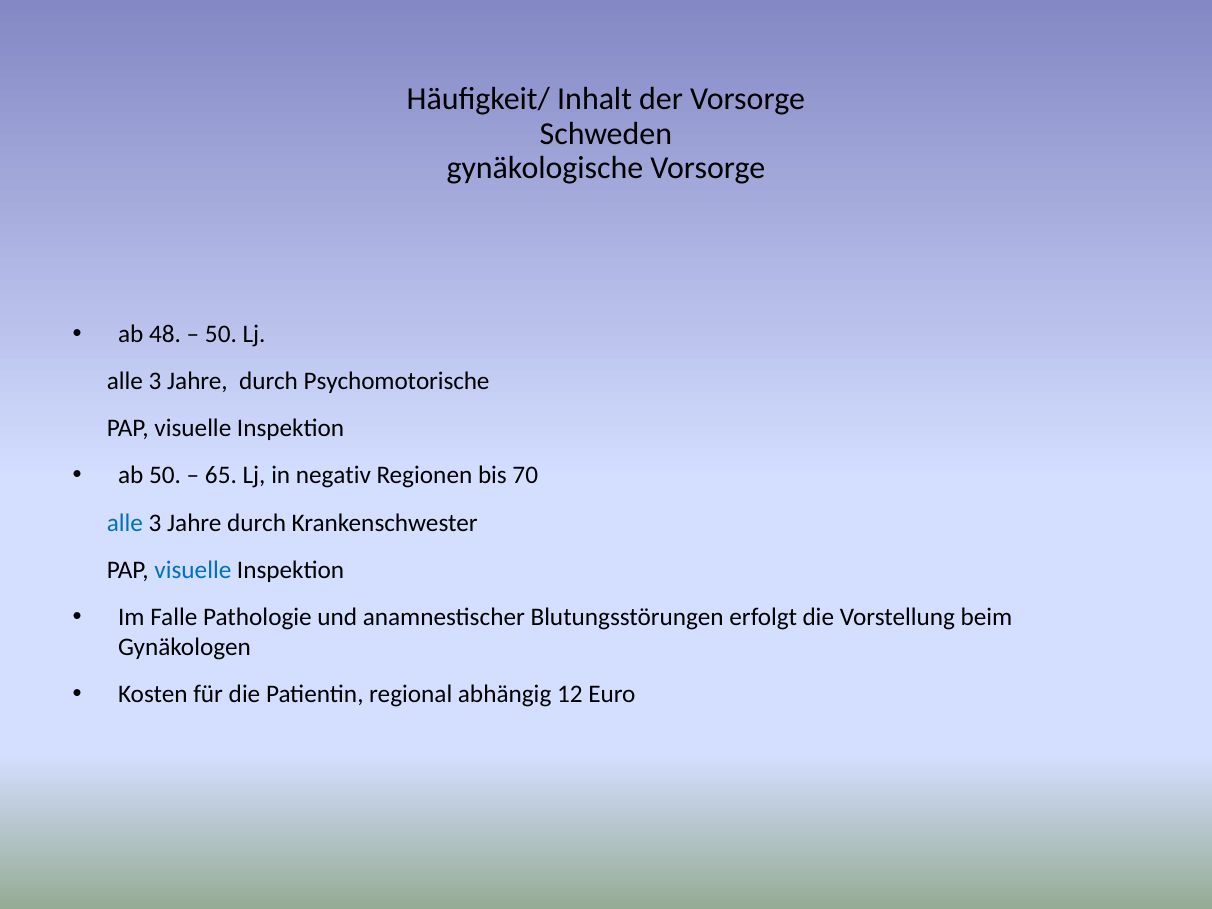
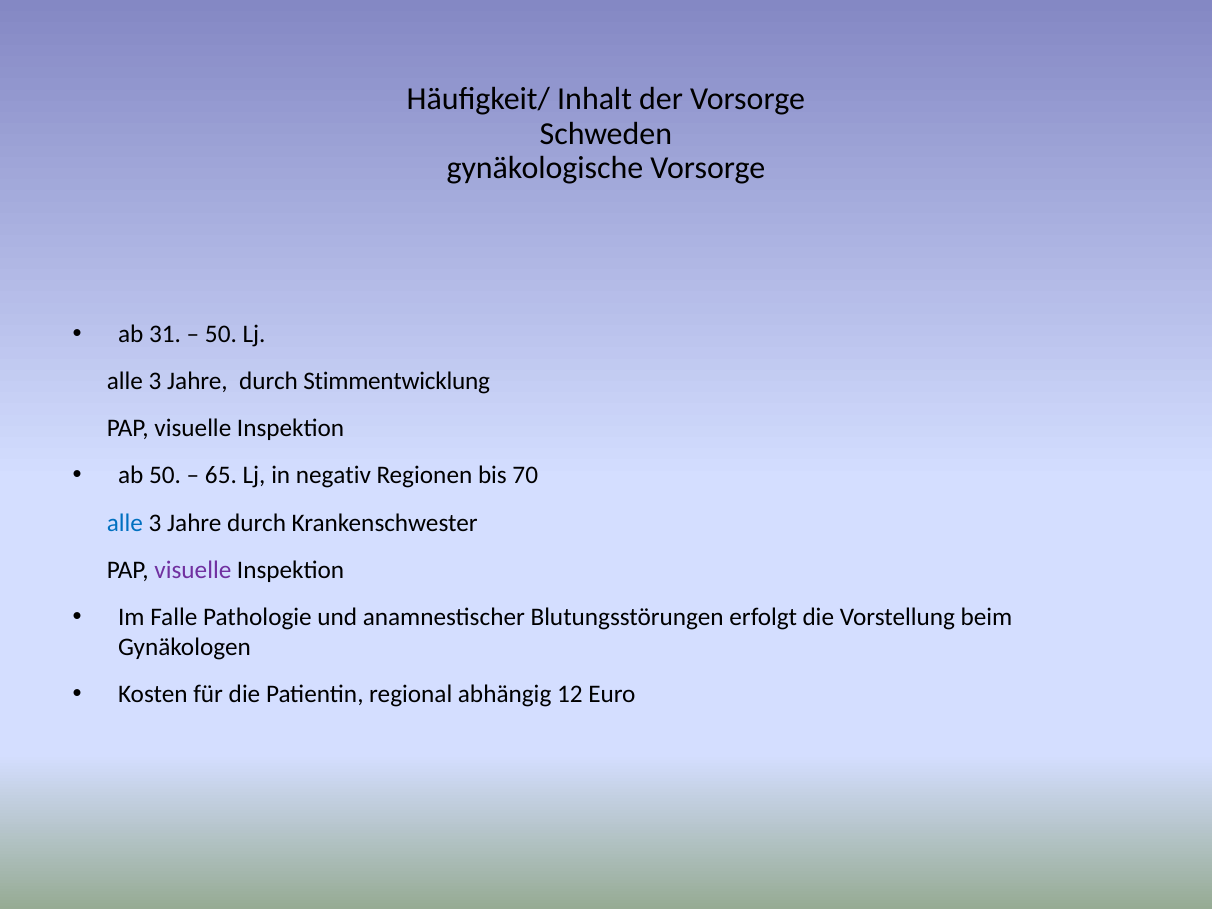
48: 48 -> 31 (165, 334)
Psychomotorische: Psychomotorische -> Stimmentwicklung (397, 381)
visuelle colour: blue -> purple (193, 570)
